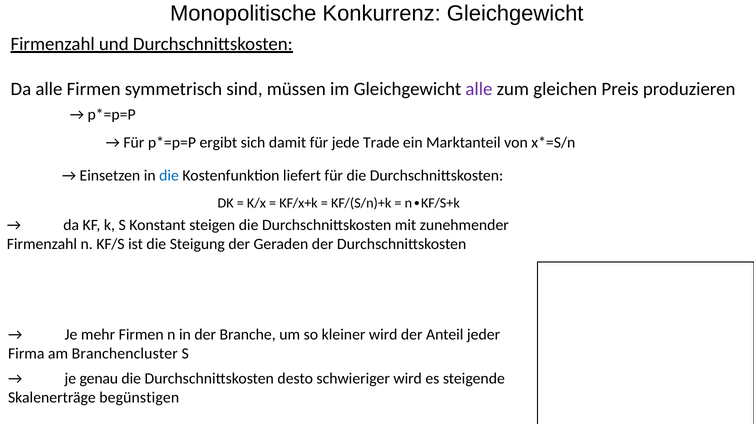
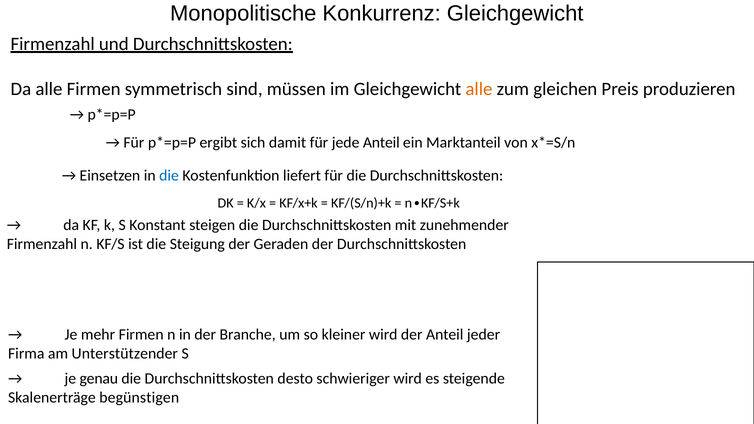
alle colour: purple -> orange (479, 89)
jede Trade: Trade -> Anteil (381, 143)
Branchencluster: Branchencluster -> Unterstützender (125, 354)
